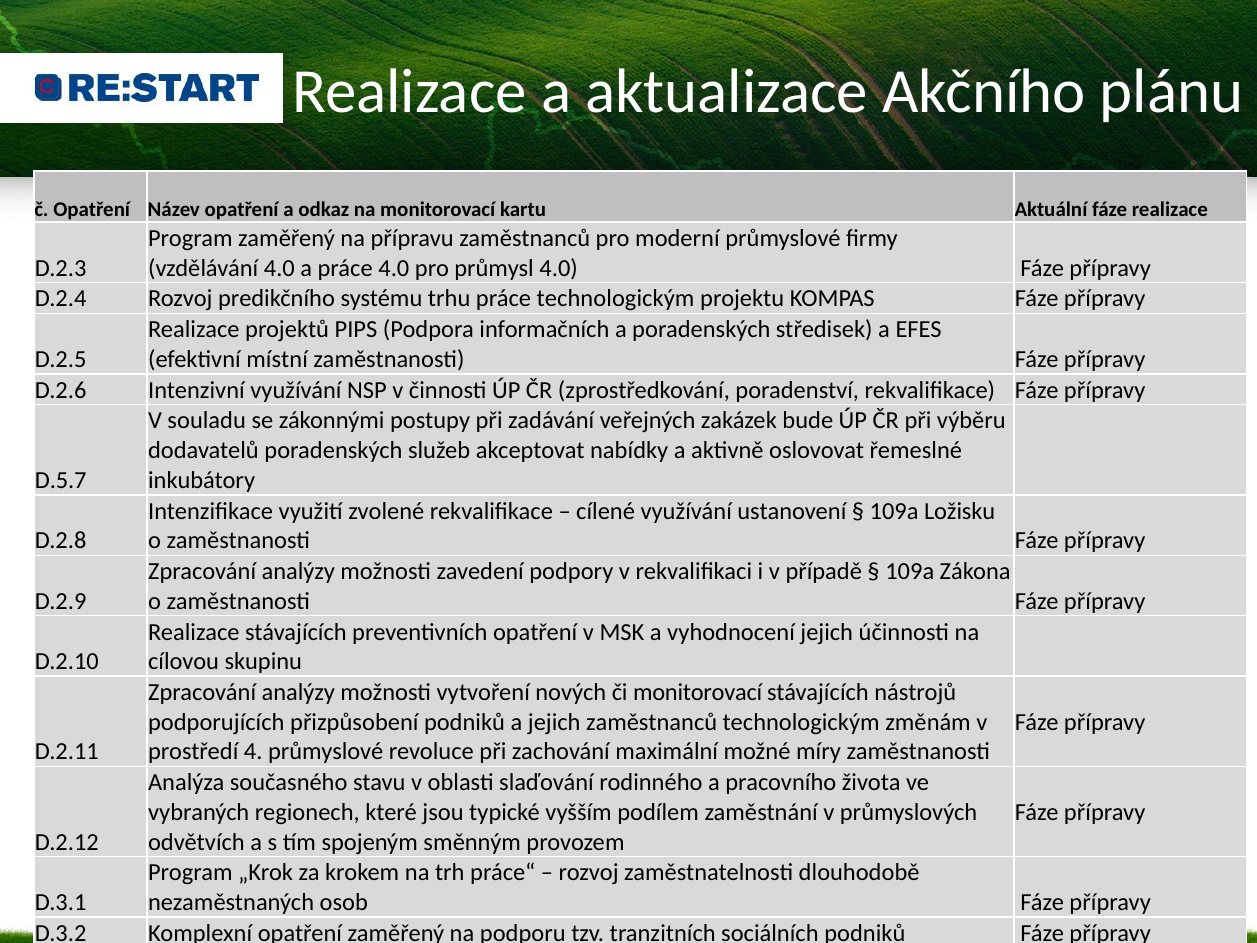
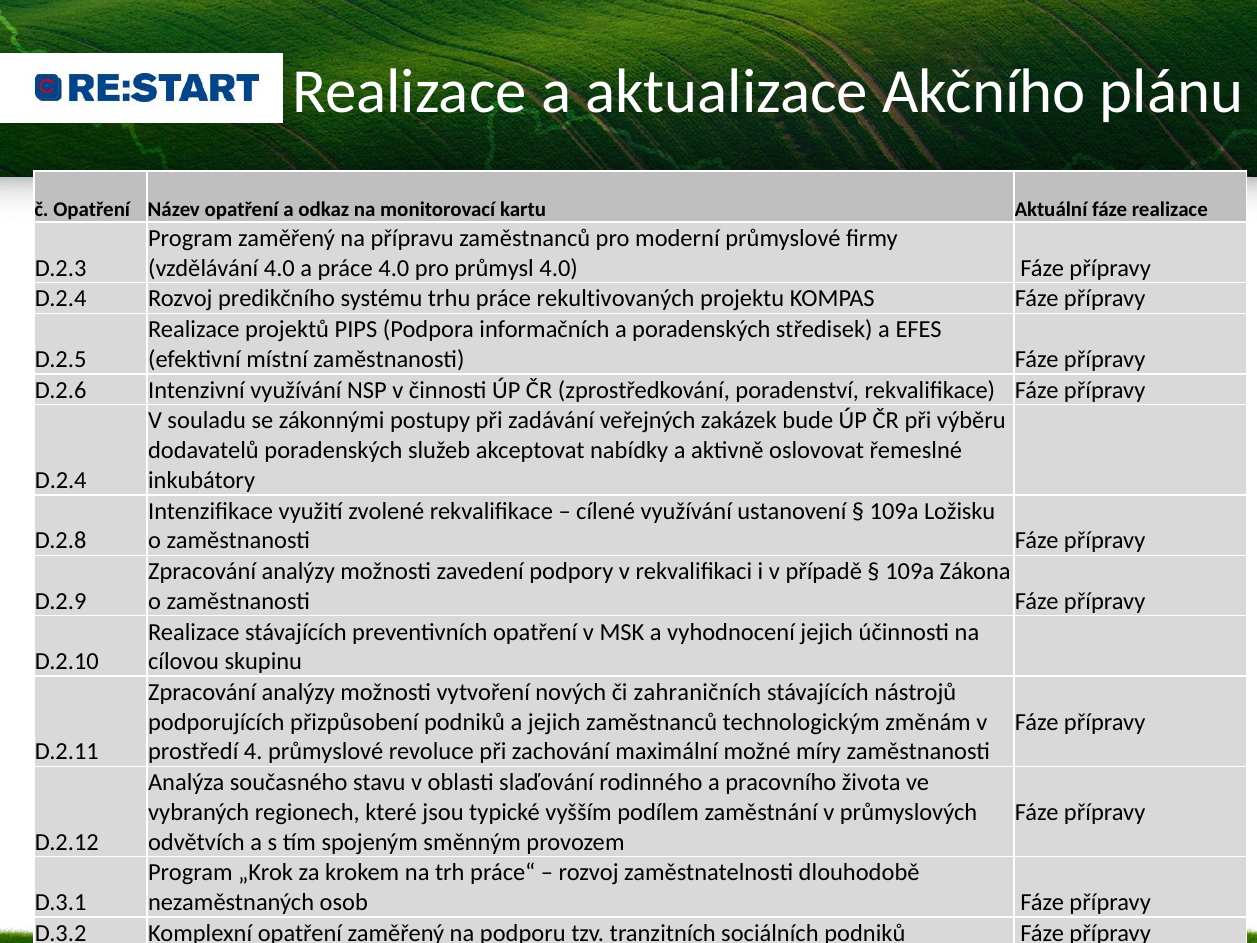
práce technologickým: technologickým -> rekultivovaných (616, 299)
D.5.7: D.5.7 -> D.2.4 (61, 480)
či monitorovací: monitorovací -> zahraničních (697, 692)
